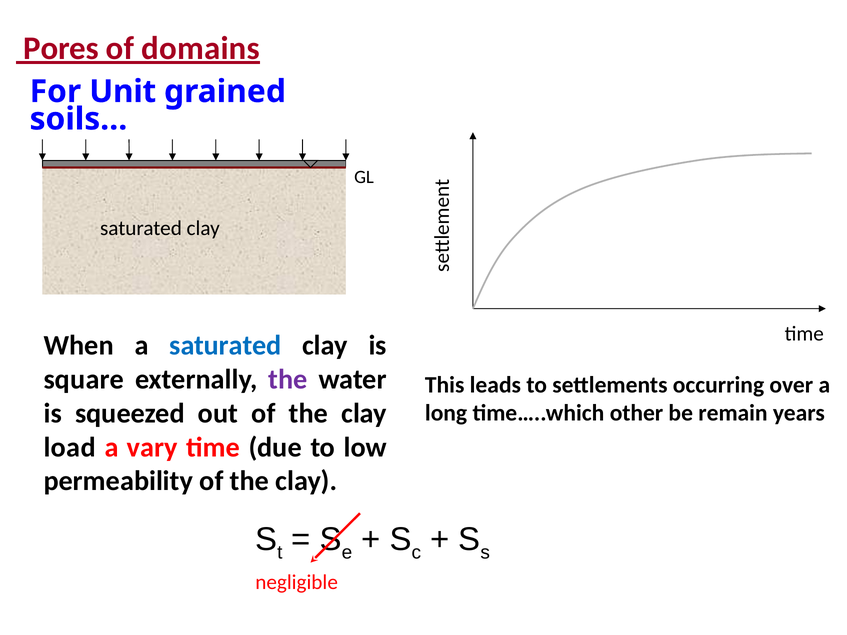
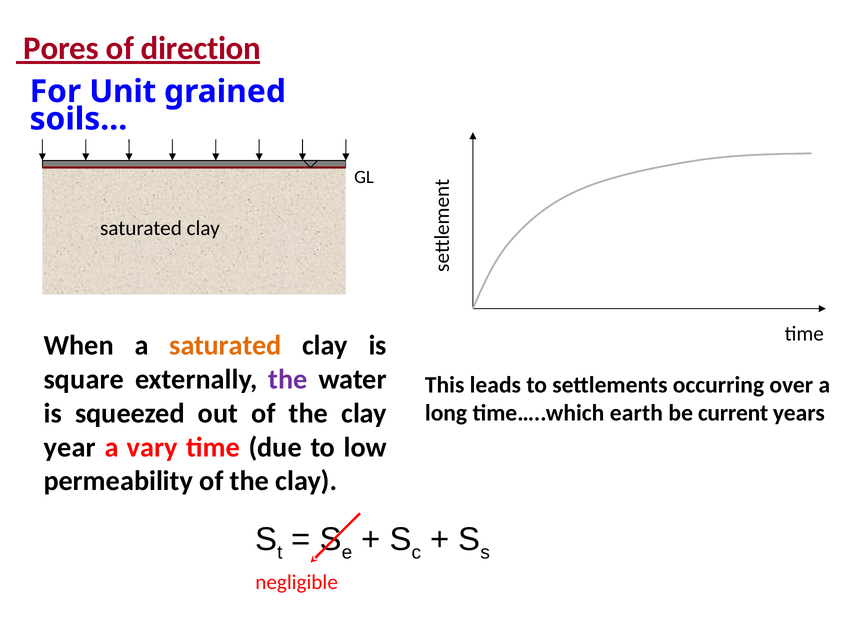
domains: domains -> direction (201, 49)
saturated colour: blue -> orange (225, 346)
other: other -> earth (636, 413)
remain: remain -> current (733, 413)
load: load -> year (70, 447)
